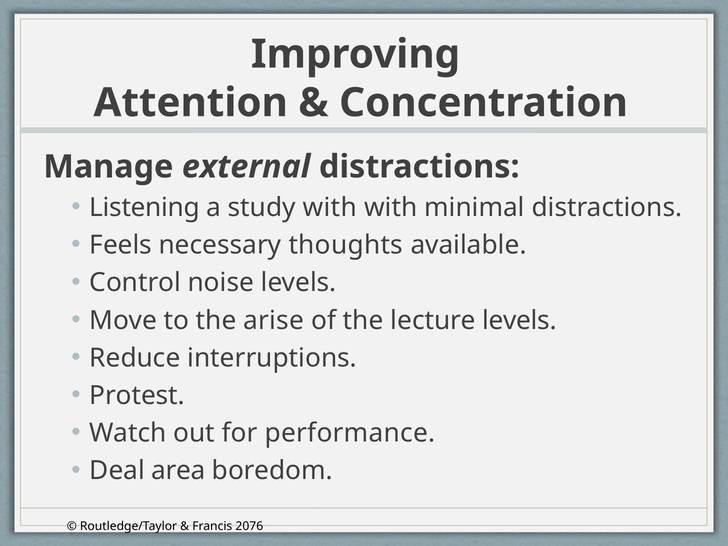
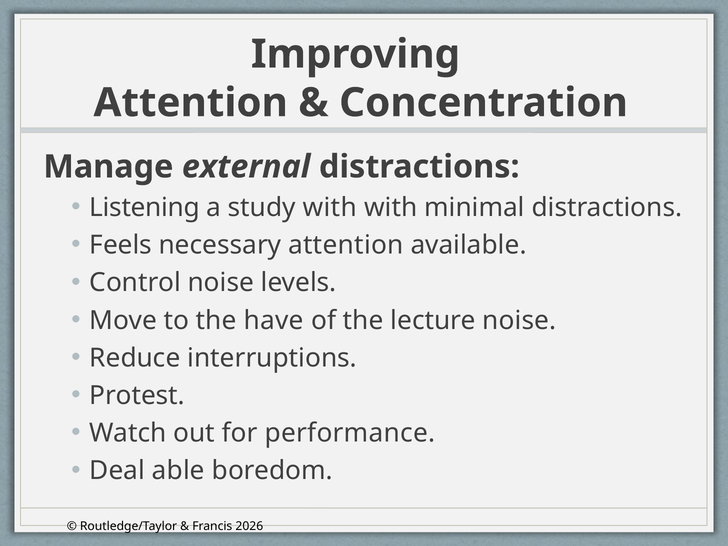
necessary thoughts: thoughts -> attention (346, 245)
arise: arise -> have (274, 320)
lecture levels: levels -> noise (519, 320)
area: area -> able (178, 471)
2076: 2076 -> 2026 (249, 526)
